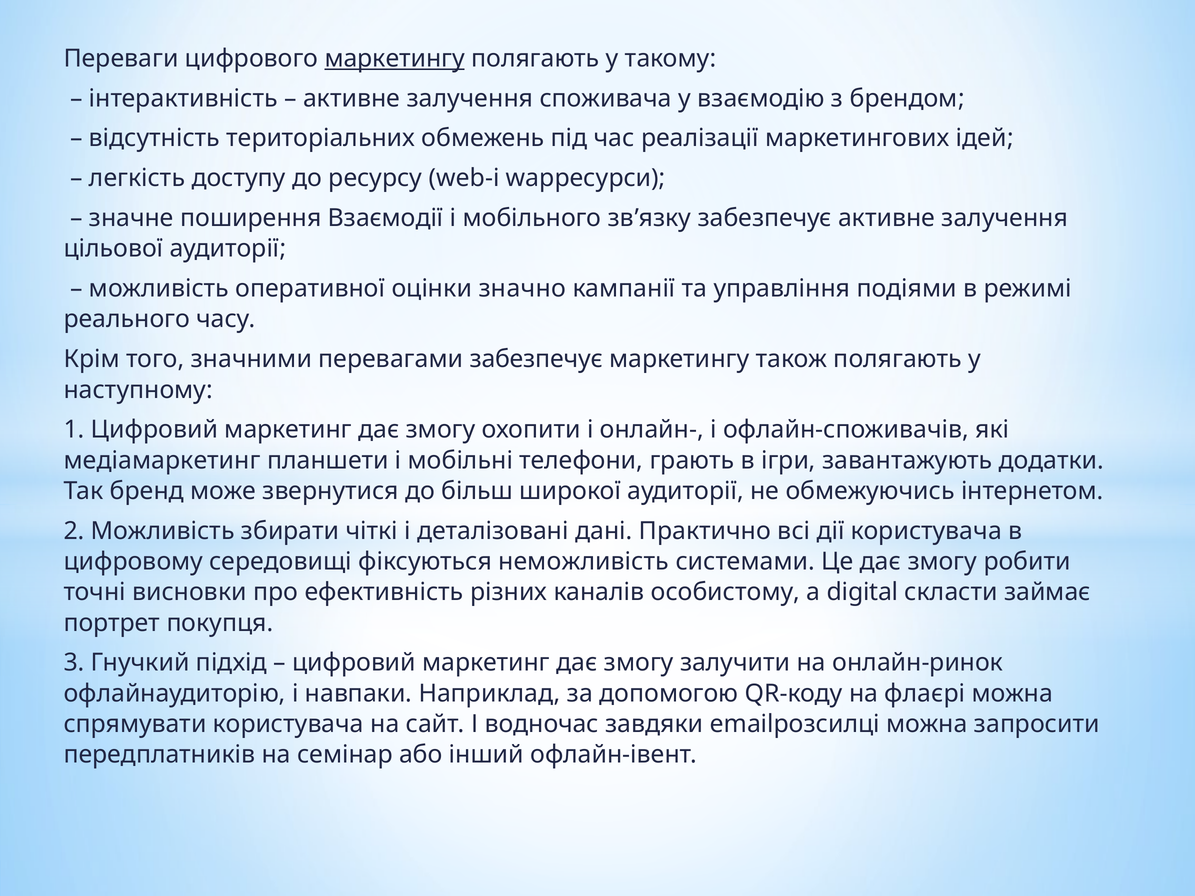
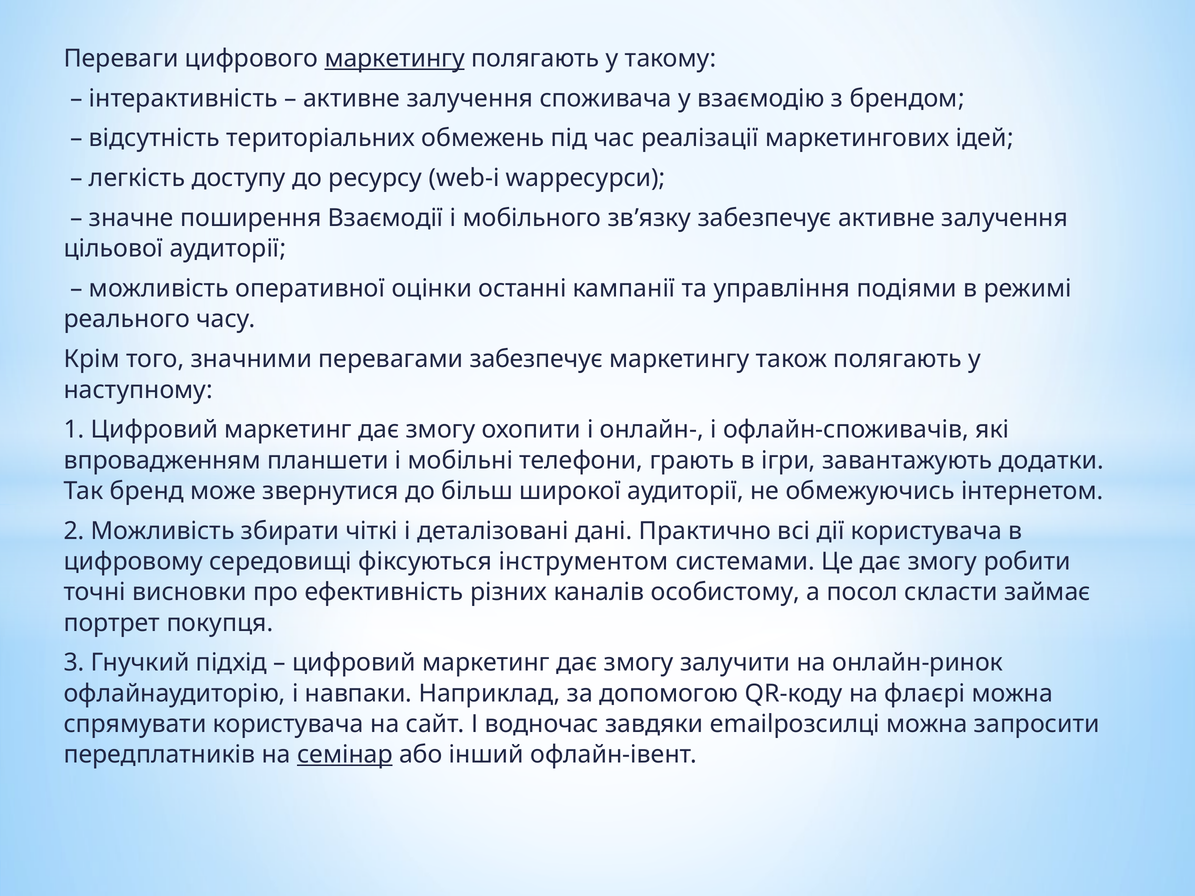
значно: значно -> останні (522, 289)
медіамаркетинг: медіамаркетинг -> впровадженням (162, 460)
неможливість: неможливість -> інструментом (584, 562)
digital: digital -> посол (862, 592)
семінар underline: none -> present (345, 755)
